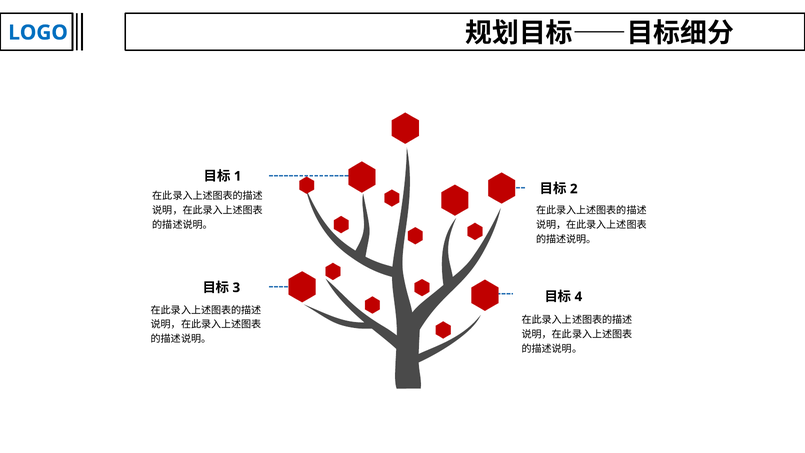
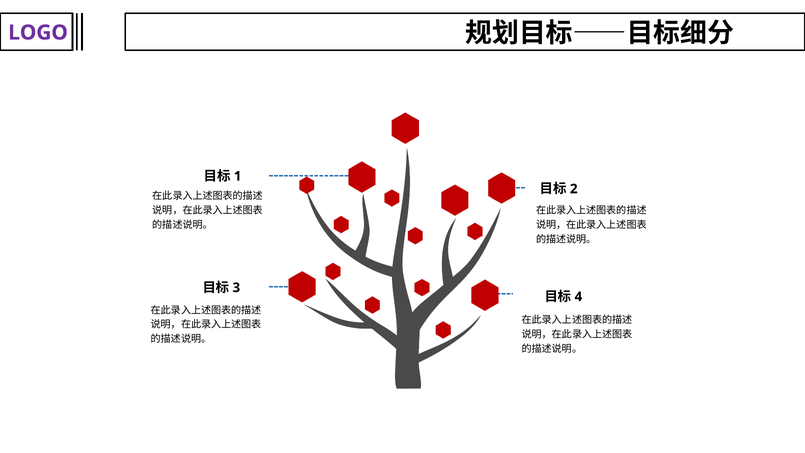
LOGO colour: blue -> purple (38, 33)
